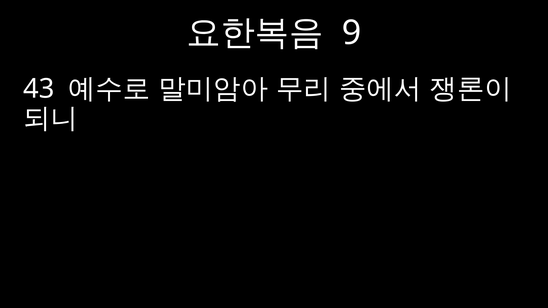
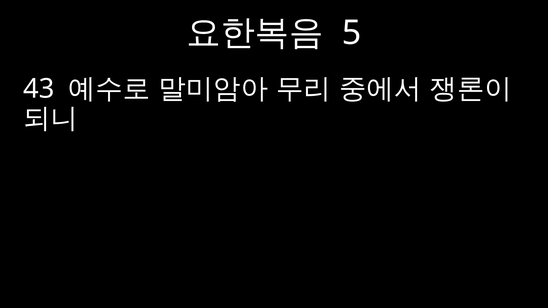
9: 9 -> 5 (352, 33)
